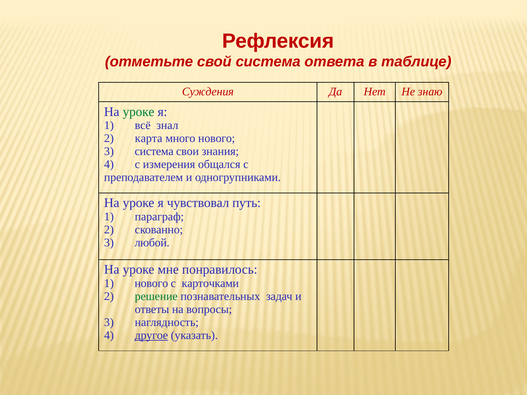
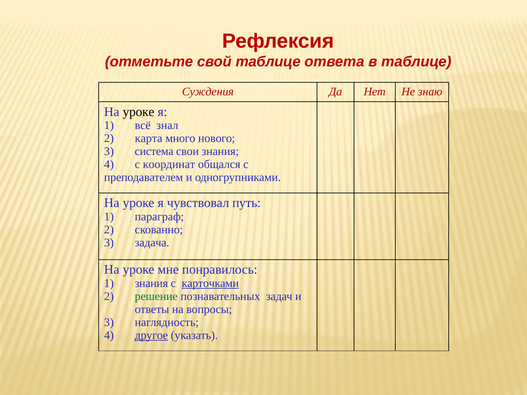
свой система: система -> таблице (268, 62)
уроке colour: green -> black (139, 112)
измерения: измерения -> координат (169, 165)
любой: любой -> задача (152, 243)
нового: нового -> знания (151, 284)
карточками underline: none -> present (210, 284)
